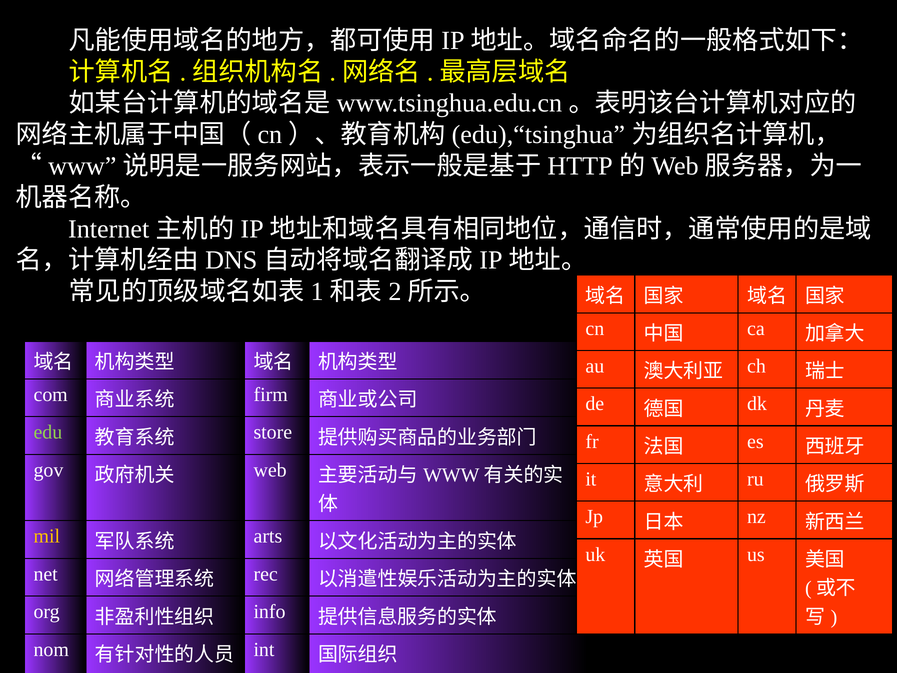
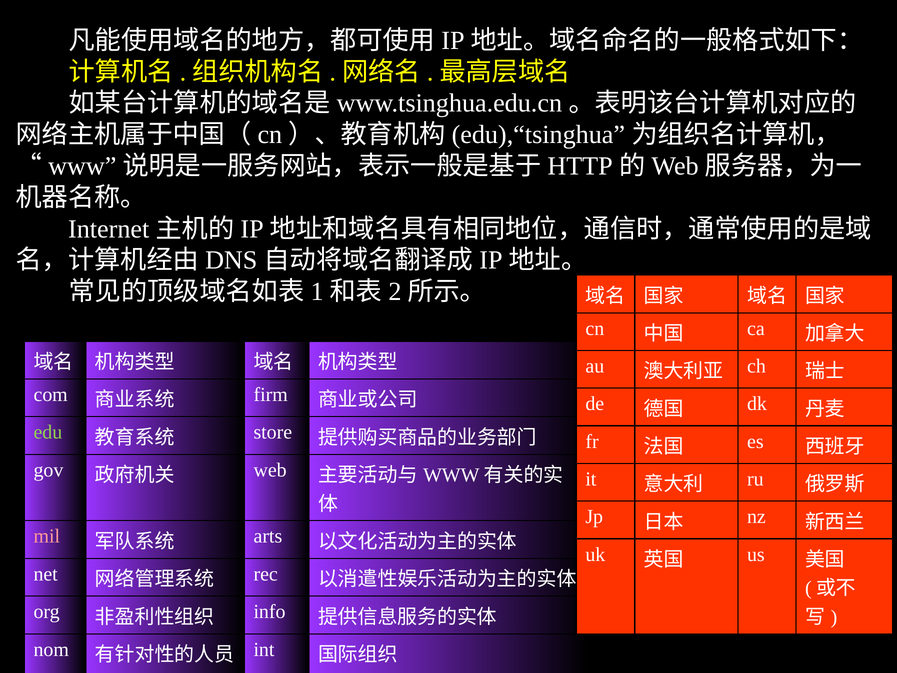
mil colour: yellow -> pink (47, 536)
